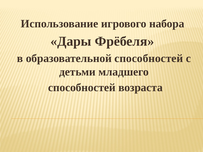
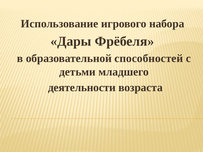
способностей: способностей -> деятельности (82, 88)
